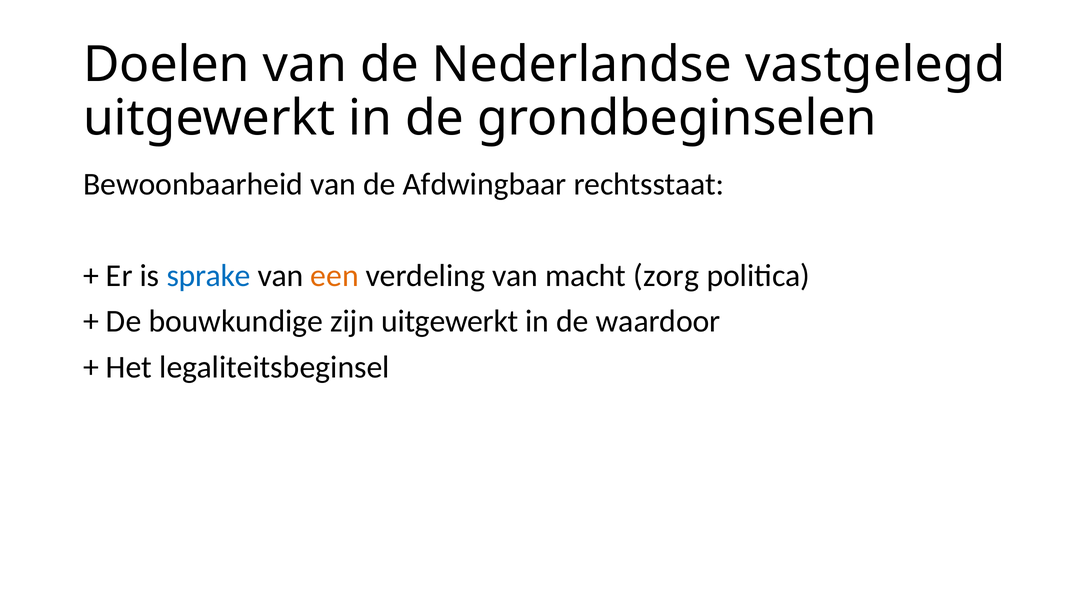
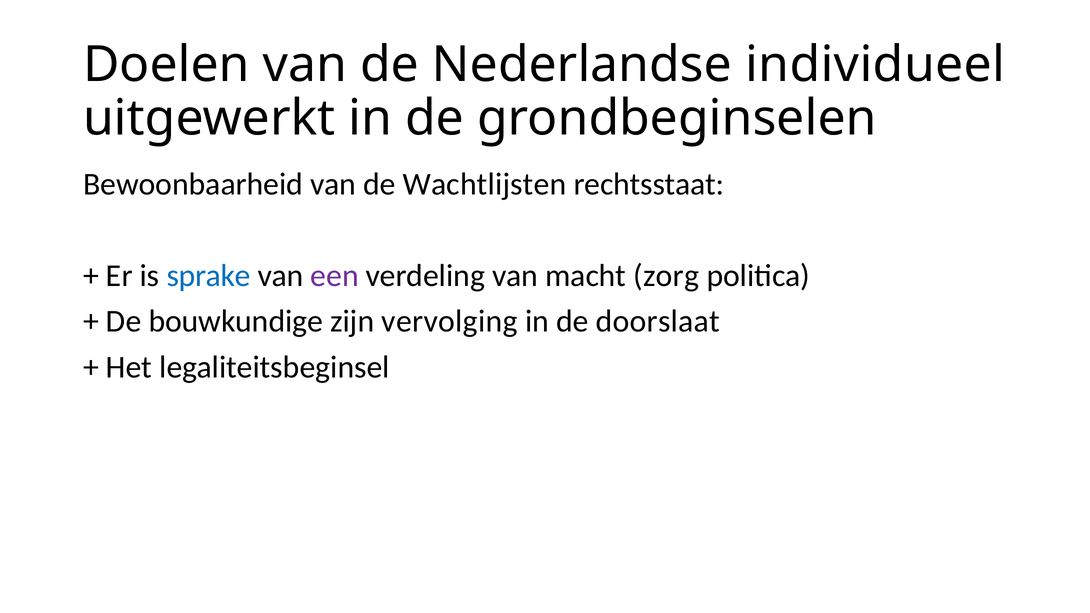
vastgelegd: vastgelegd -> individueel (875, 65)
Afdwingbaar: Afdwingbaar -> Wachtlijsten (484, 184)
een colour: orange -> purple (335, 276)
zijn uitgewerkt: uitgewerkt -> vervolging (450, 321)
waardoor: waardoor -> doorslaat (658, 321)
